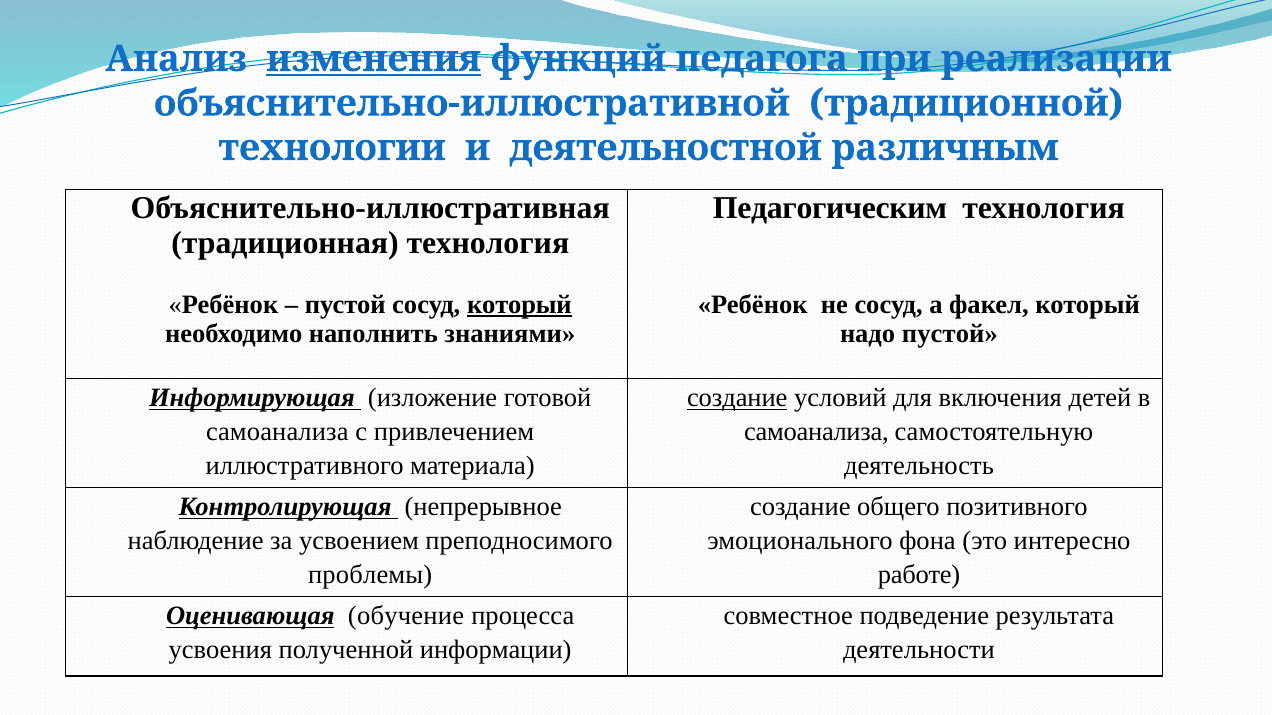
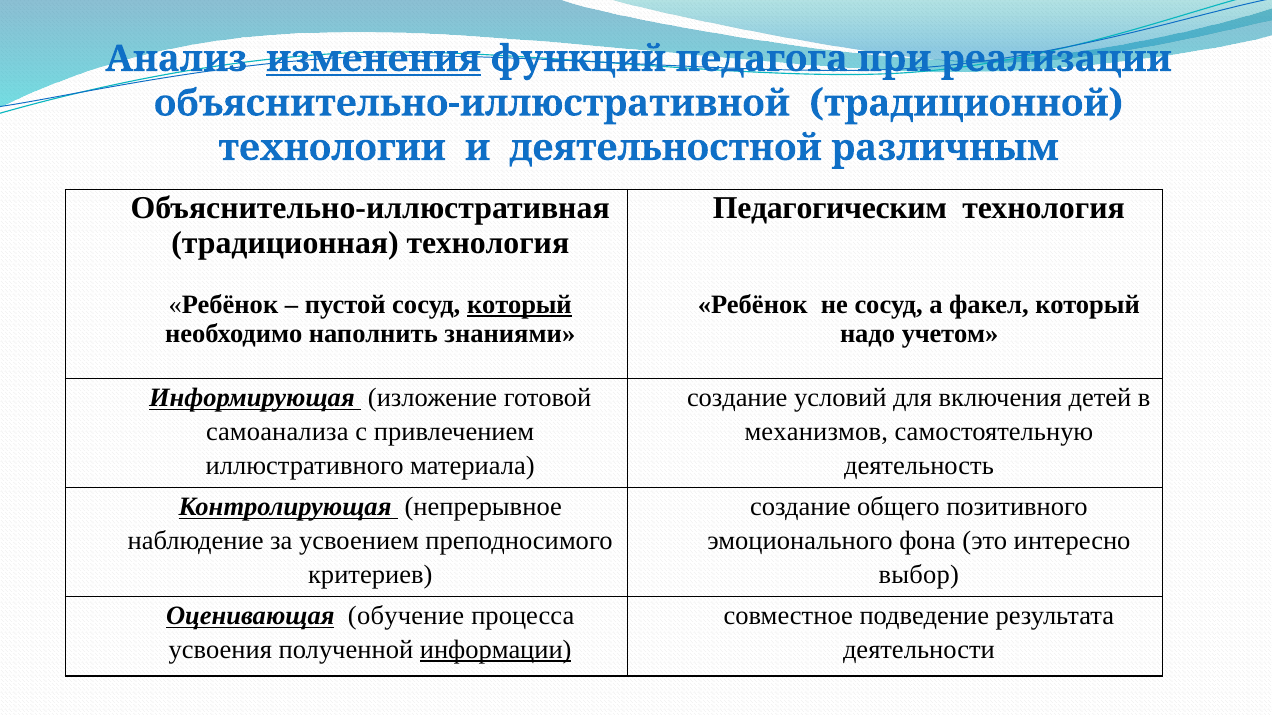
надо пустой: пустой -> учетом (950, 334)
создание underline: present -> none (737, 398)
самоанализа: самоанализа -> механизмов (816, 432)
проблемы: проблемы -> критериев (370, 575)
работе: работе -> выбор (919, 575)
информации underline: none -> present (496, 650)
